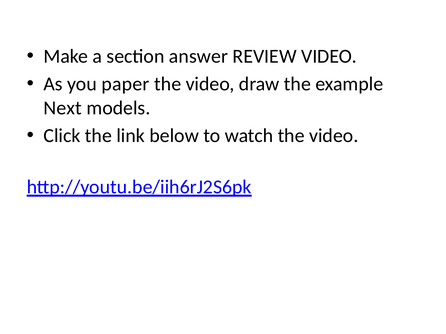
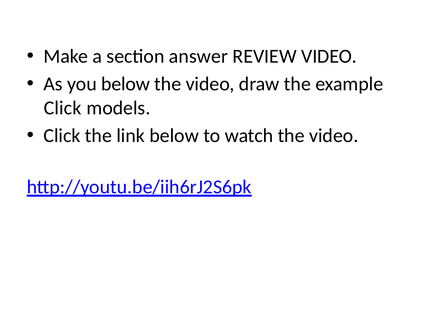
you paper: paper -> below (126, 84)
Next: Next -> Click (63, 108)
